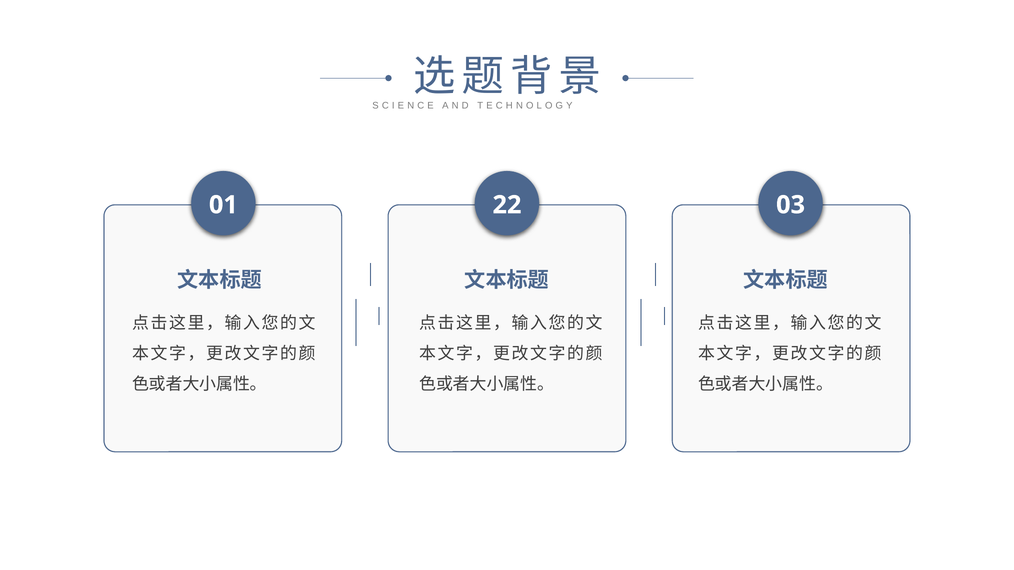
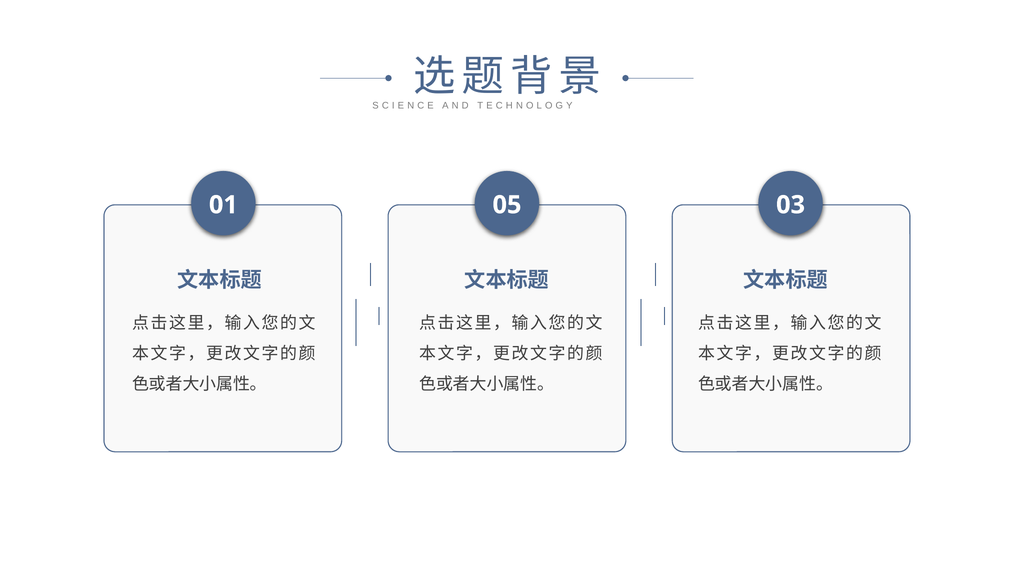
22: 22 -> 05 (507, 205)
